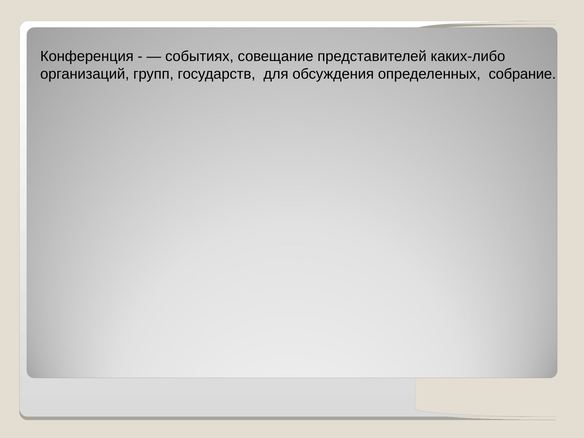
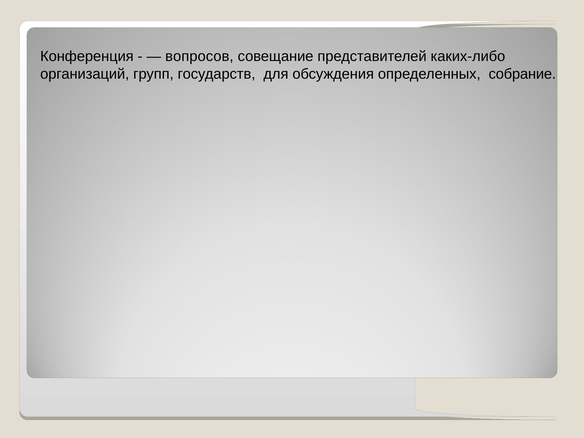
событиях: событиях -> вопросов (199, 56)
